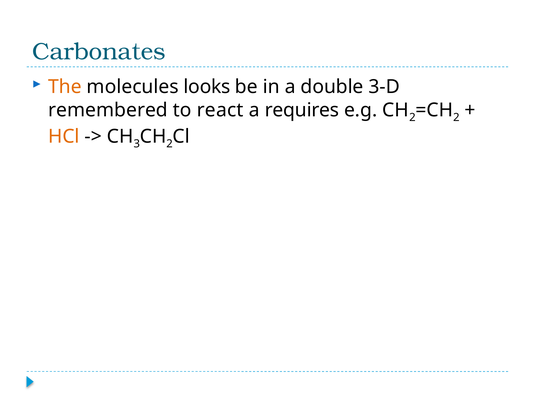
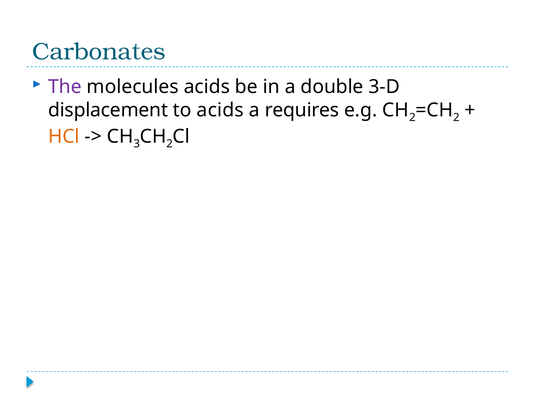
The colour: orange -> purple (65, 87)
molecules looks: looks -> acids (207, 87)
remembered: remembered -> displacement (108, 110)
to react: react -> acids (220, 110)
